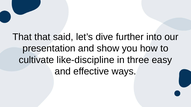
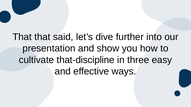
like-discipline: like-discipline -> that-discipline (86, 60)
